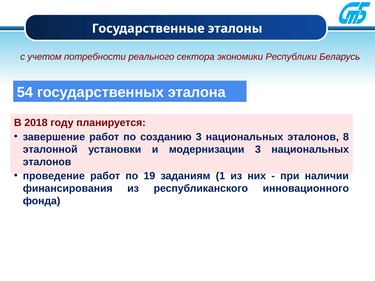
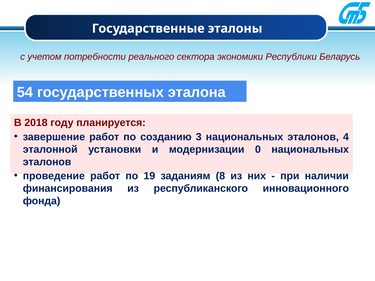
8: 8 -> 4 (346, 137)
модернизации 3: 3 -> 0 (258, 149)
1: 1 -> 8 (220, 176)
